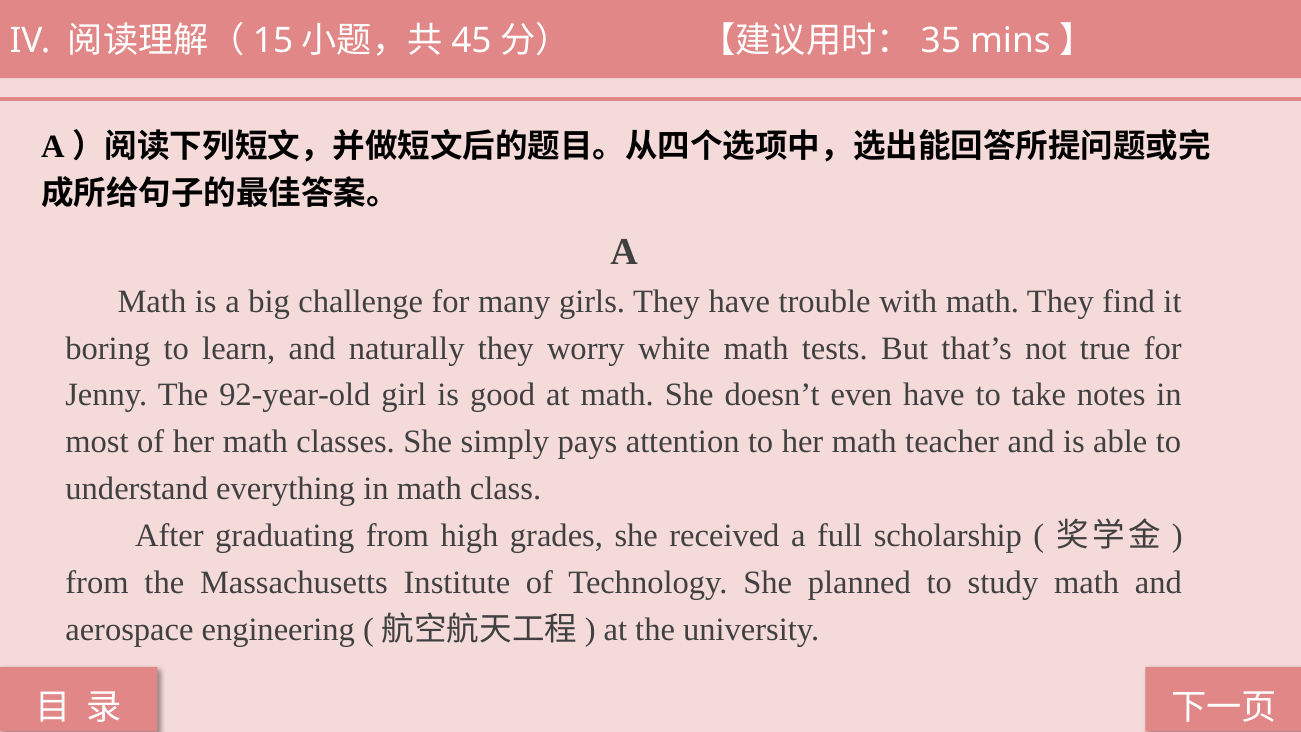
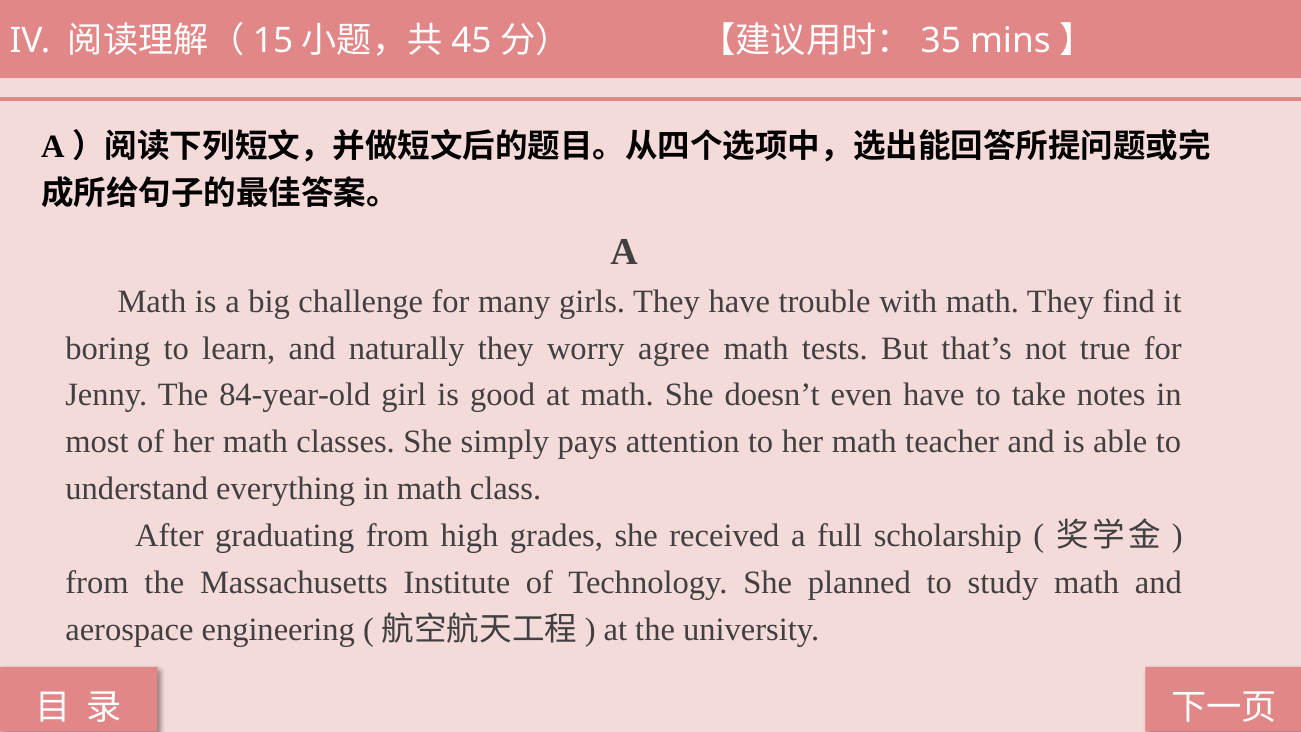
white: white -> agree (674, 348)
92-year-old: 92-year-old -> 84-year-old (295, 395)
